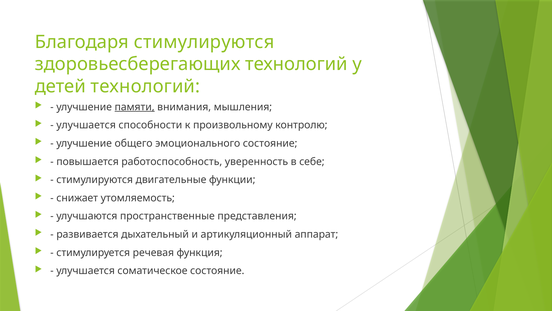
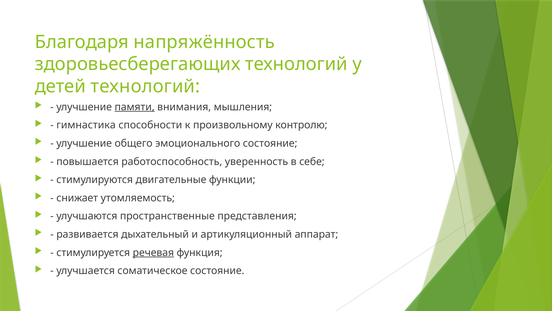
Благодаря стимулируются: стимулируются -> напряжённость (204, 42)
улучшается: улучшается -> гимнастика (86, 125)
речевая underline: none -> present (153, 252)
